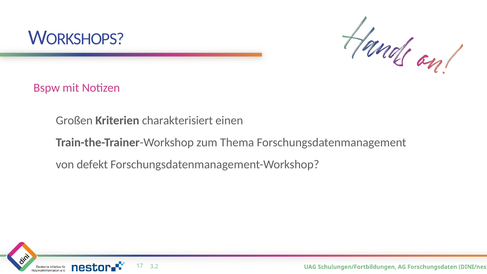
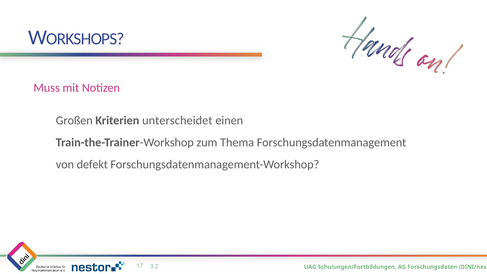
Bspw: Bspw -> Muss (47, 88)
charakterisiert: charakterisiert -> unterscheidet (177, 121)
